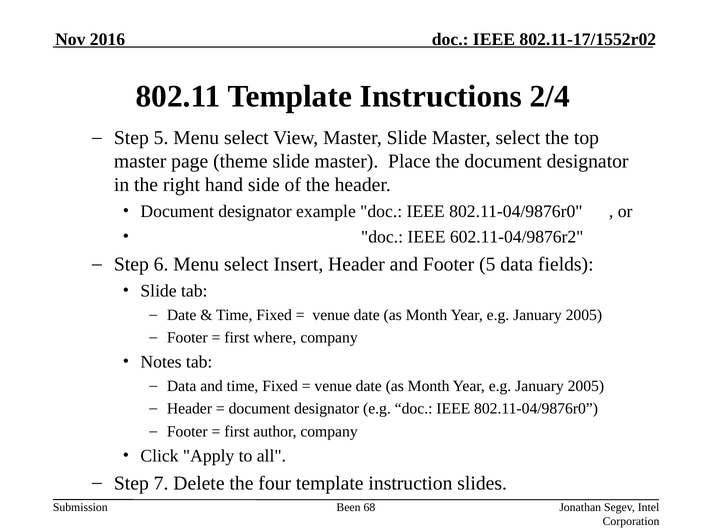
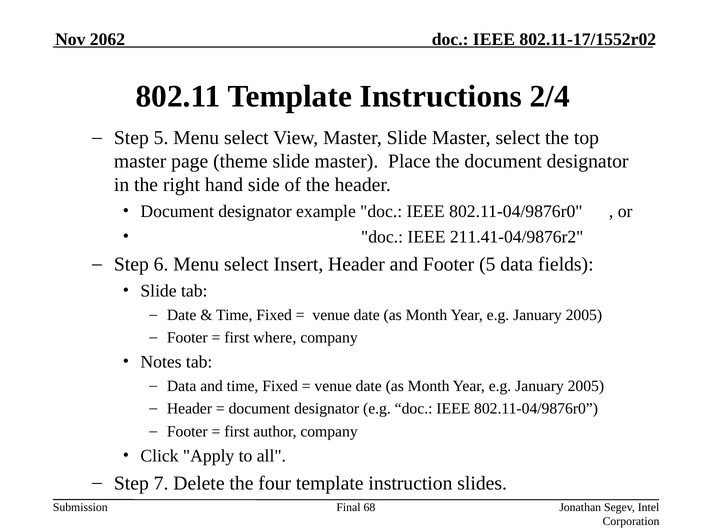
2016: 2016 -> 2062 (107, 39)
602.11-04/9876r2: 602.11-04/9876r2 -> 211.41-04/9876r2 (517, 237)
Been: Been -> Final (348, 508)
